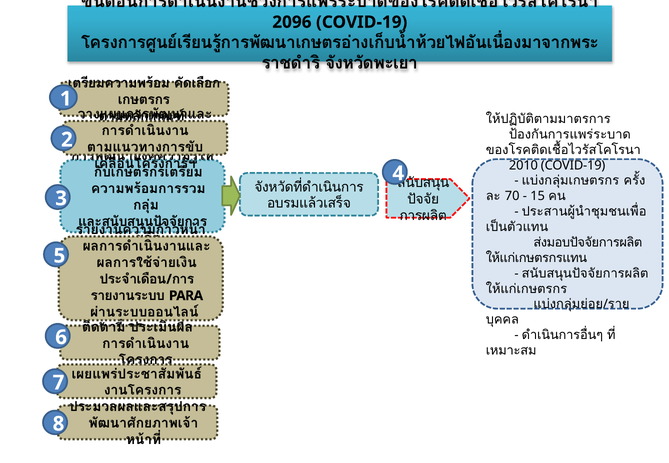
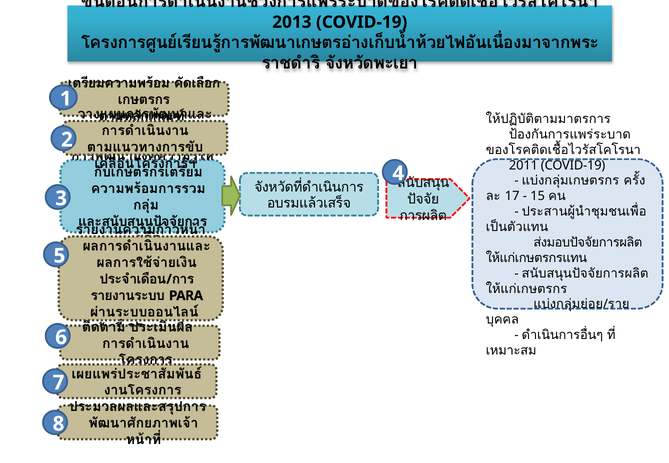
2096: 2096 -> 2013 (292, 22)
2010: 2010 -> 2011 (523, 165)
70: 70 -> 17 (512, 196)
